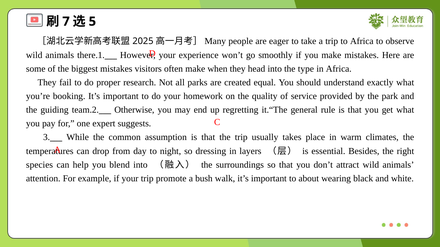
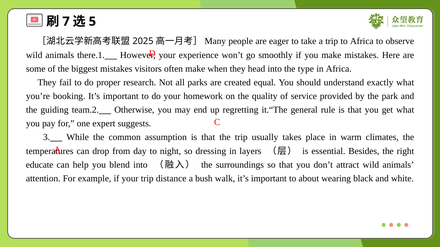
species: species -> educate (40, 165)
promote: promote -> distance (171, 179)
